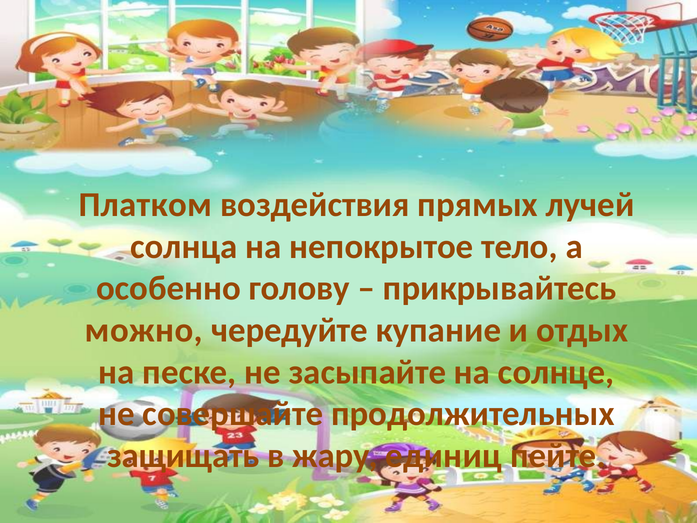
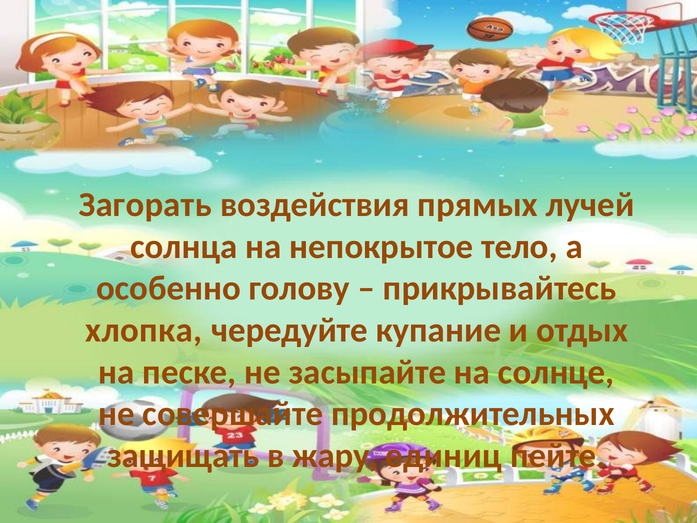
Платком: Платком -> Загорать (145, 205)
можно: можно -> хлопка (144, 330)
